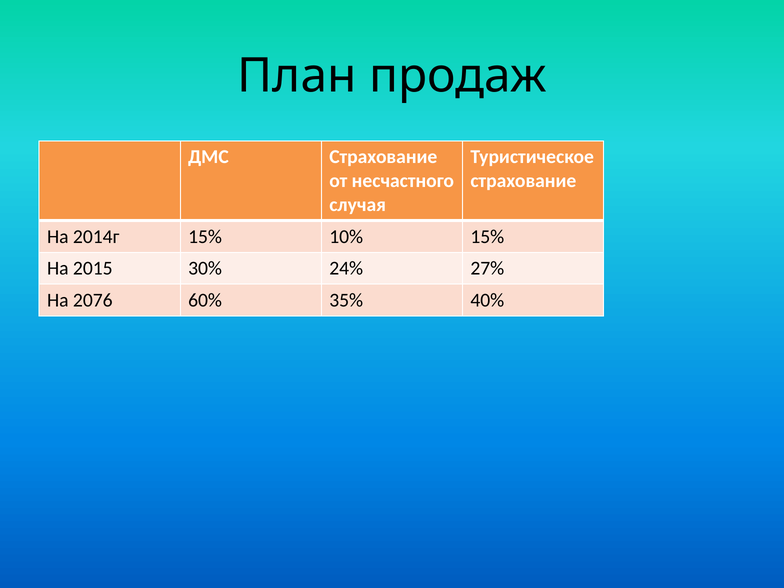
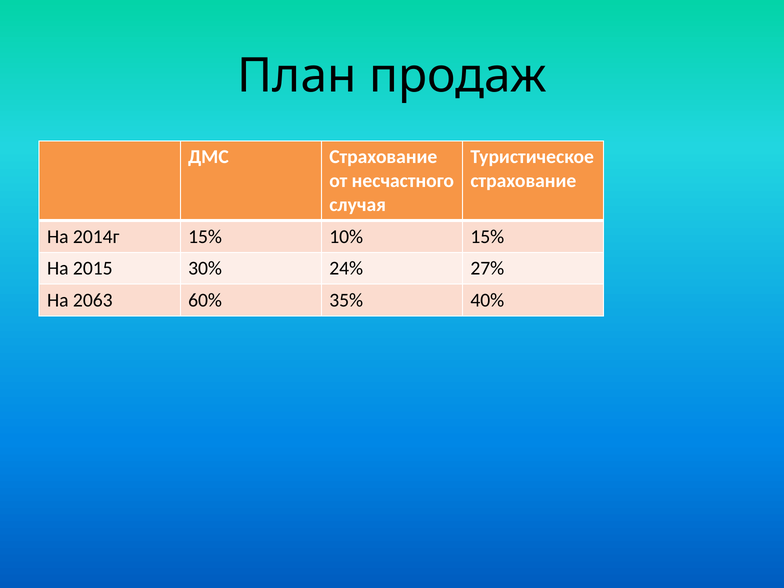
2076: 2076 -> 2063 (93, 300)
